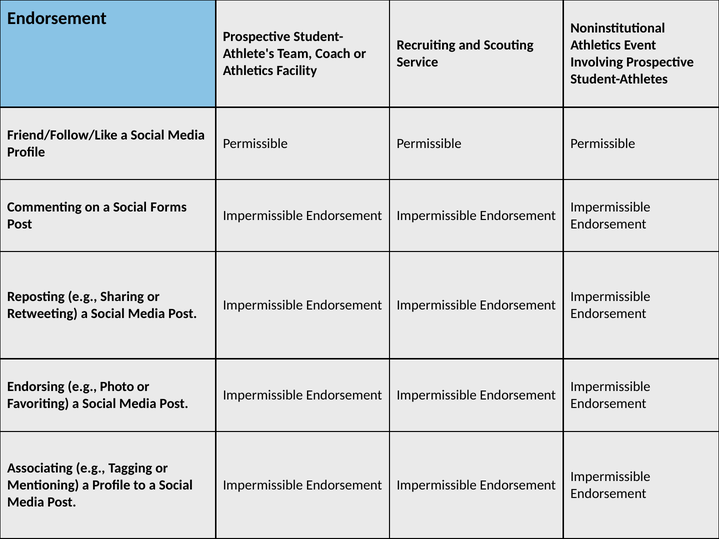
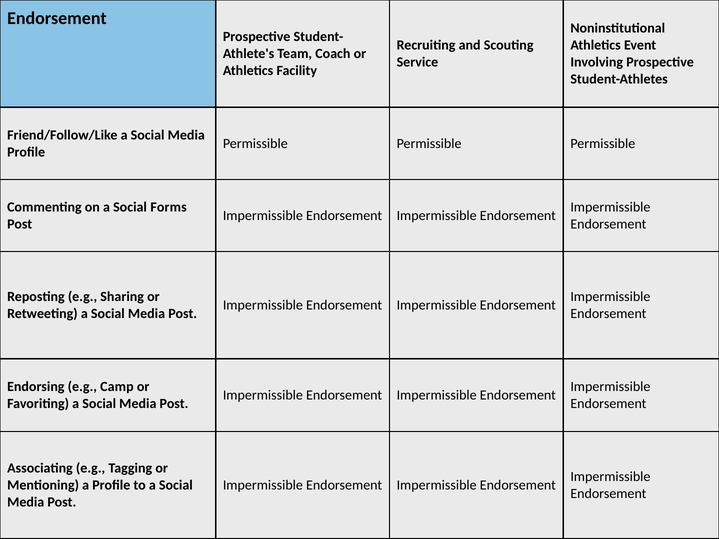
Photo: Photo -> Camp (117, 387)
